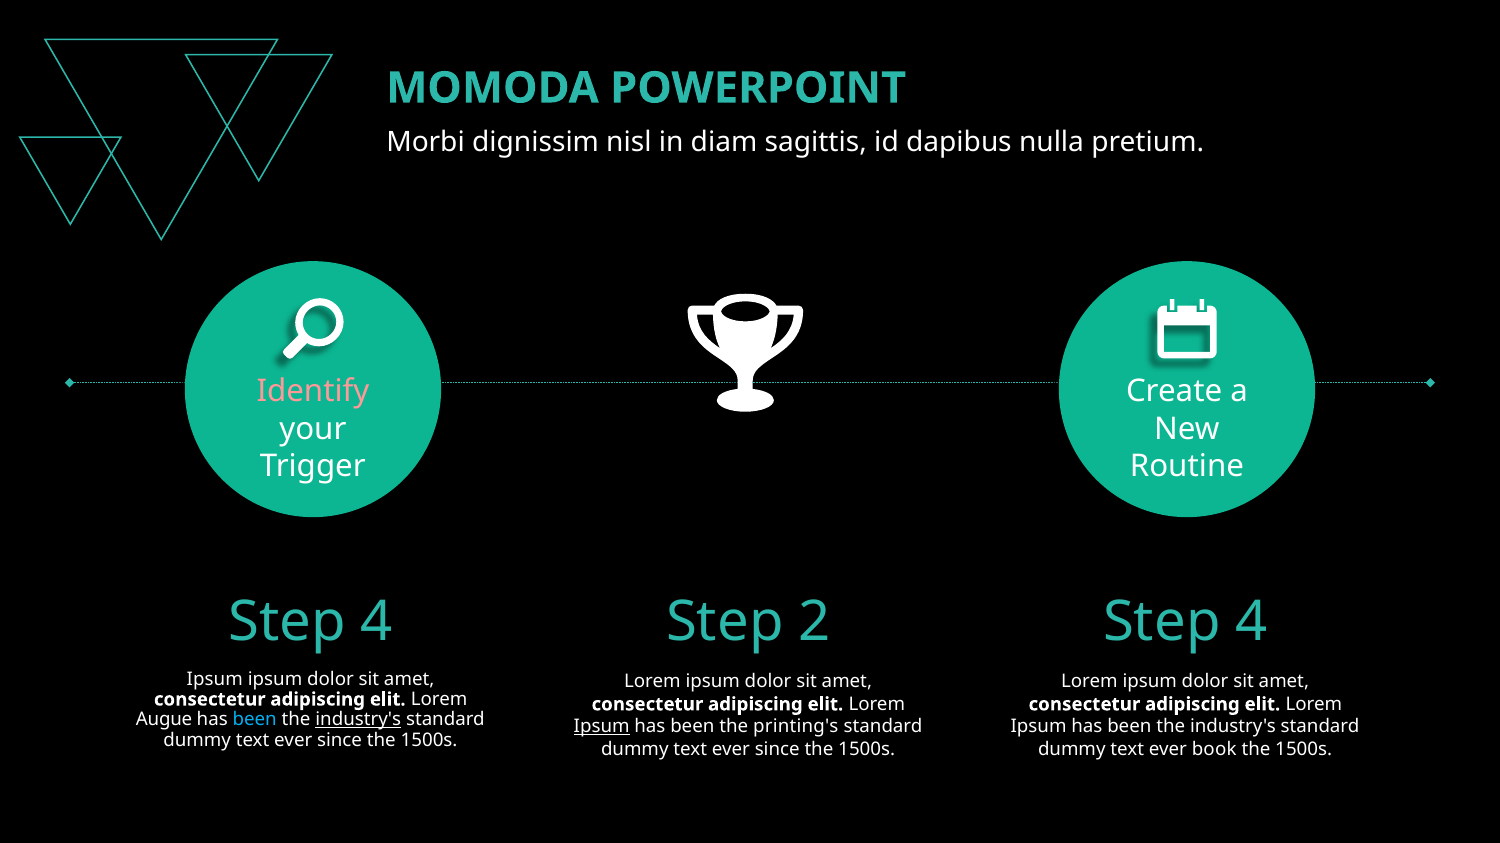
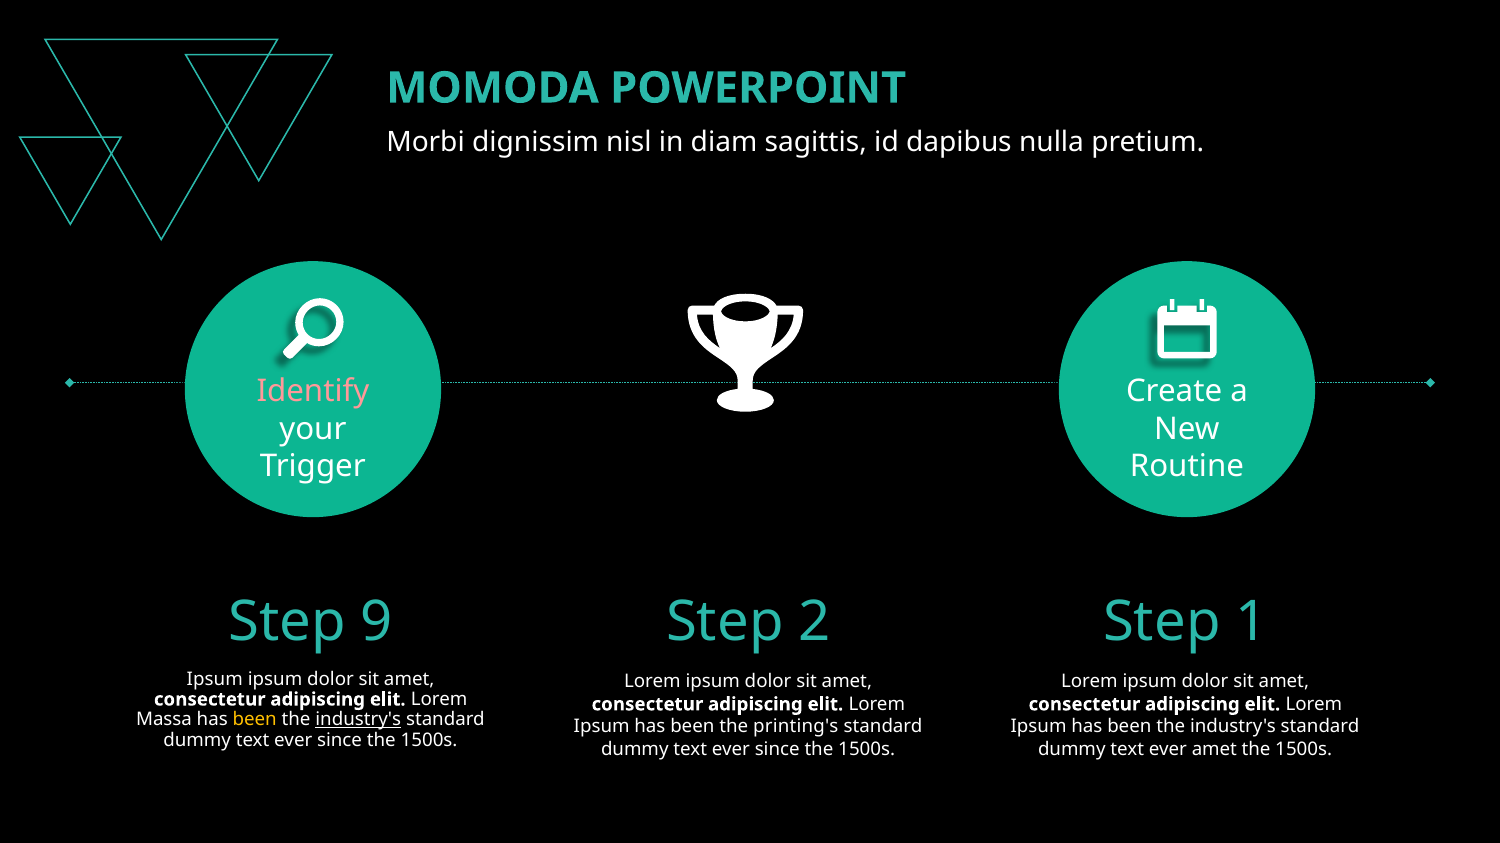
4: 4 -> 9 (377, 623)
4: 4 -> 1 (1251, 623)
Augue: Augue -> Massa (164, 720)
been colour: light blue -> yellow (255, 720)
Ipsum underline: present -> none (602, 727)
ever book: book -> amet (1214, 750)
